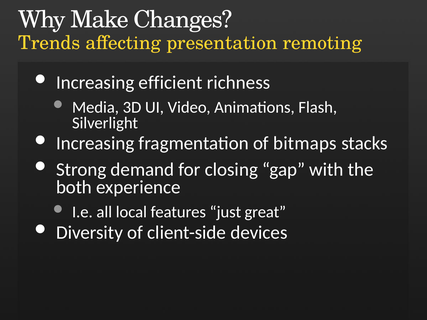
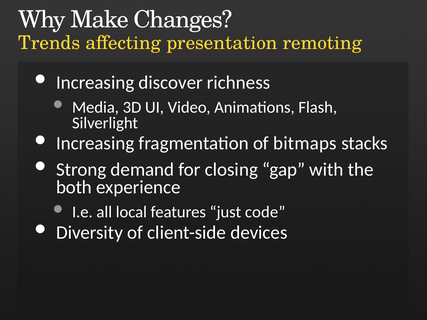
efficient: efficient -> discover (171, 83)
great: great -> code (265, 212)
